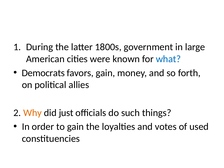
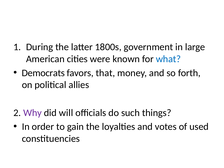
favors gain: gain -> that (105, 73)
Why colour: orange -> purple (32, 113)
just: just -> will (66, 113)
